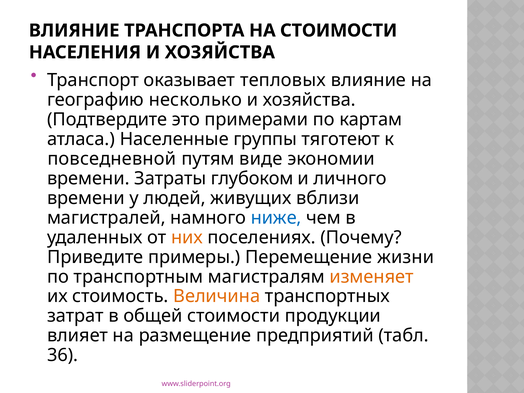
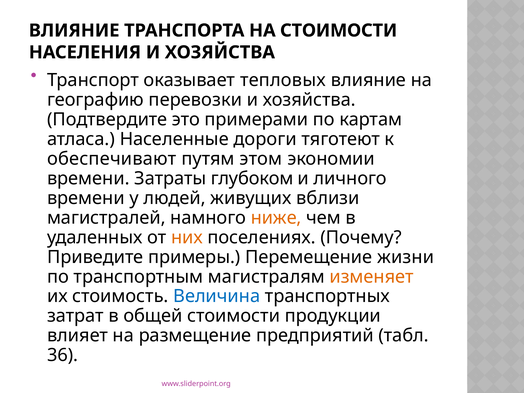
несколько: несколько -> перевозки (195, 100)
группы: группы -> дороги (265, 139)
повседневной: повседневной -> обеспечивают (112, 159)
виде: виде -> этом (261, 159)
ниже colour: blue -> orange (276, 218)
Величина colour: orange -> blue (217, 296)
